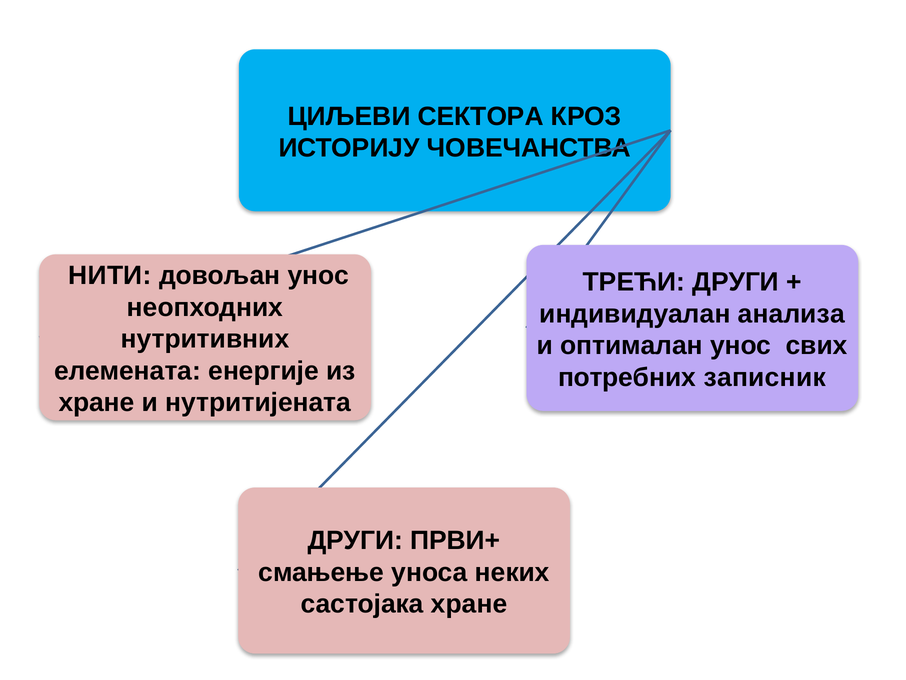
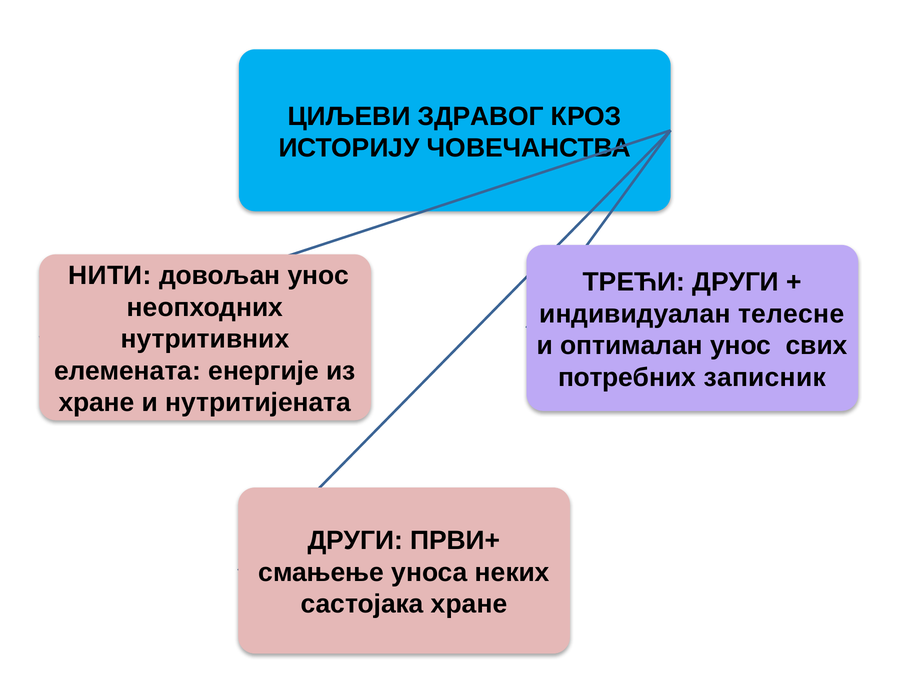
СЕКТОРА: СЕКТОРА -> ЗДРАВОГ (481, 116)
анализа: анализа -> телесне (791, 314)
